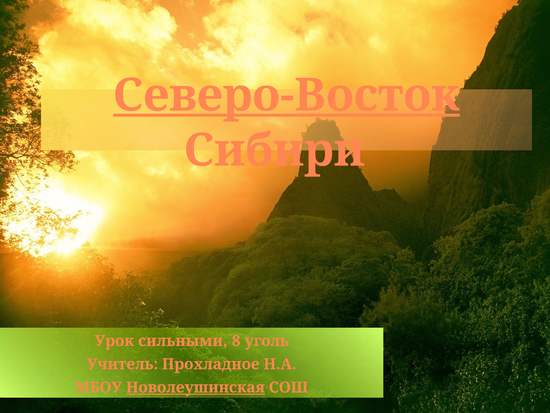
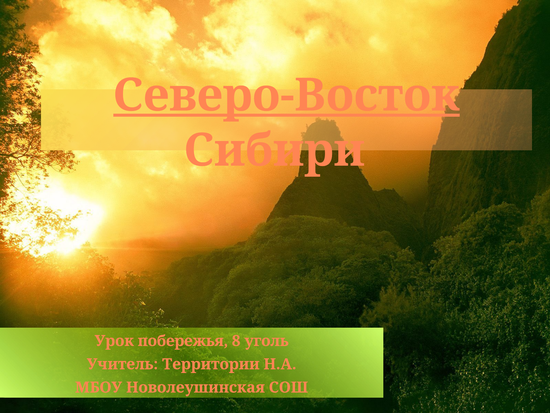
сильными: сильными -> побережья (183, 341)
Прохладное: Прохладное -> Территории (211, 364)
Новолеушинская underline: present -> none (195, 387)
